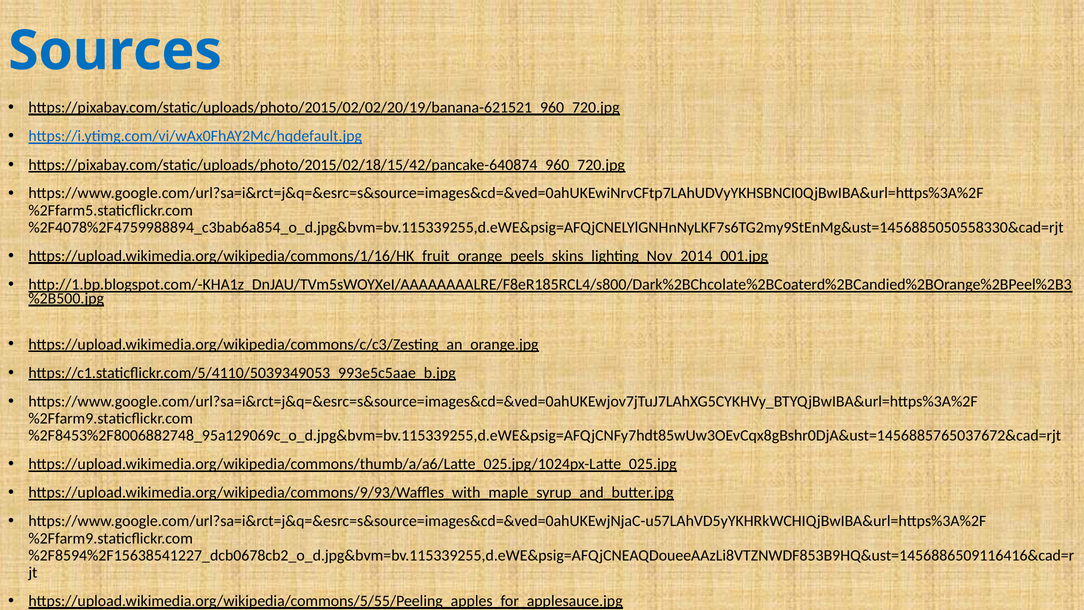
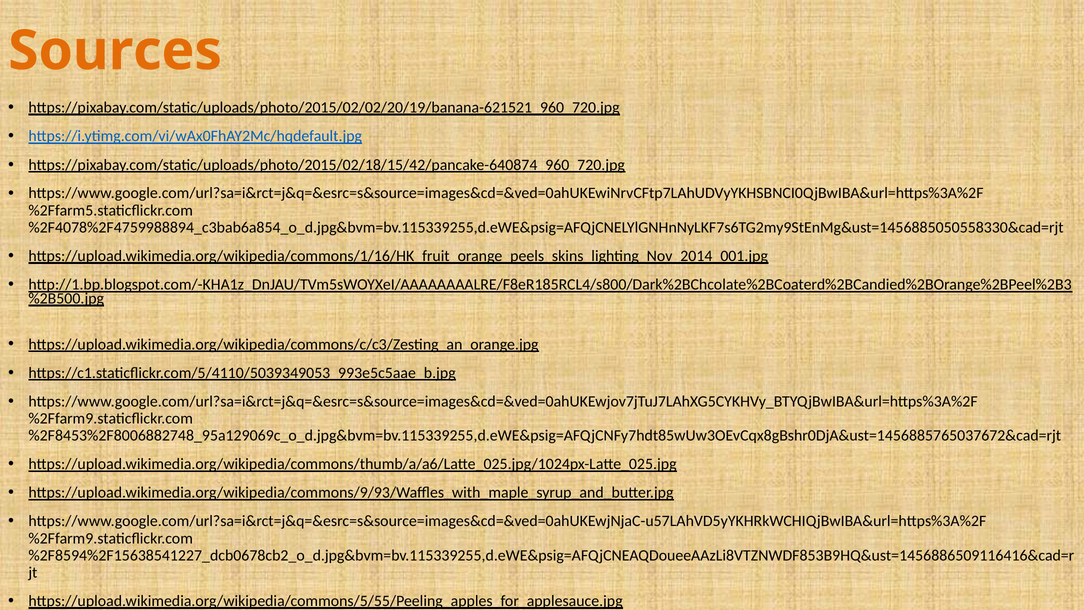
Sources colour: blue -> orange (115, 51)
